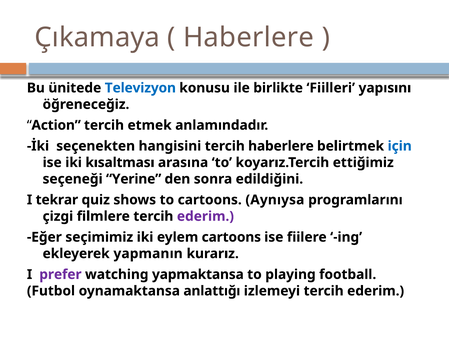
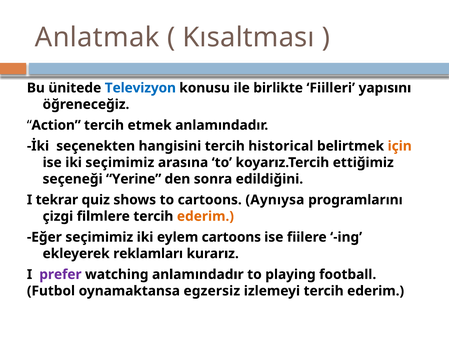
Çıkamaya: Çıkamaya -> Anlatmak (97, 37)
Haberlere: Haberlere -> Kısaltması (249, 37)
tercih haberlere: haberlere -> historical (281, 146)
için colour: blue -> orange (400, 146)
iki kısaltması: kısaltması -> seçimimiz (120, 162)
ederim colour: purple -> orange (205, 216)
yapmanın: yapmanın -> reklamları (148, 253)
watching yapmaktansa: yapmaktansa -> anlamındadır (198, 274)
anlattığı: anlattığı -> egzersiz (212, 291)
